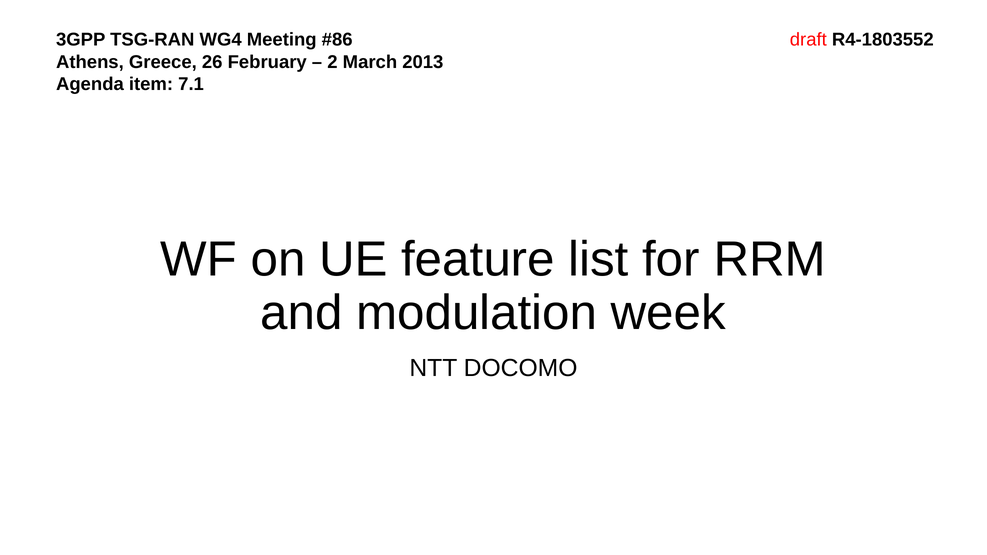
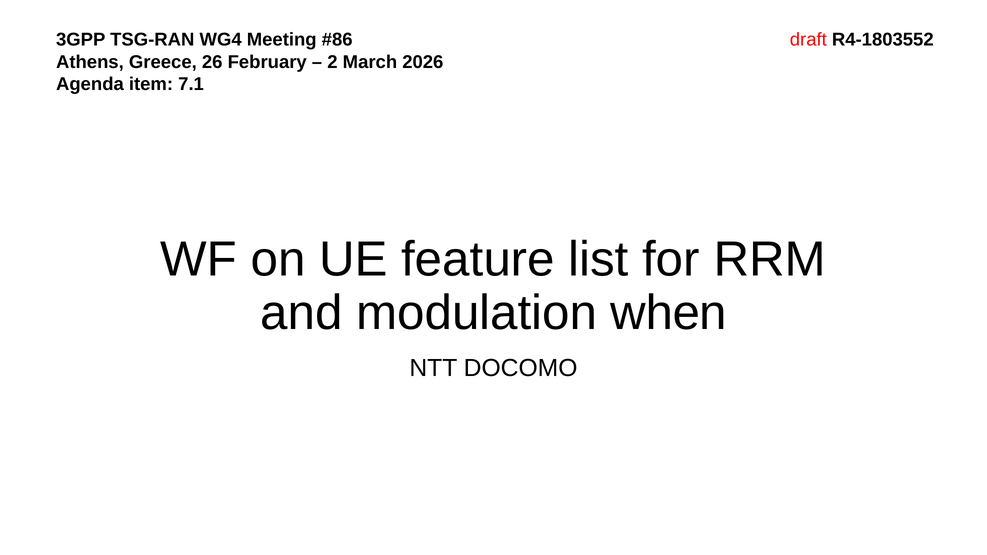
2013: 2013 -> 2026 (423, 62)
week: week -> when (669, 313)
